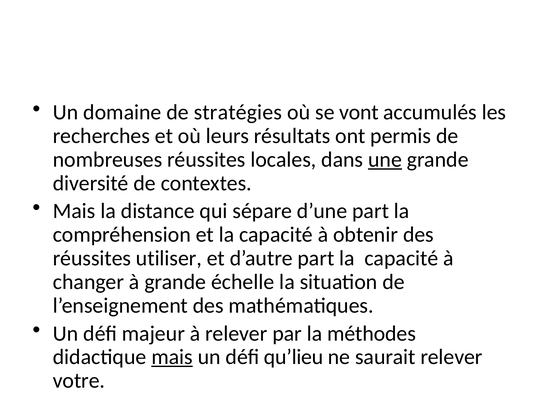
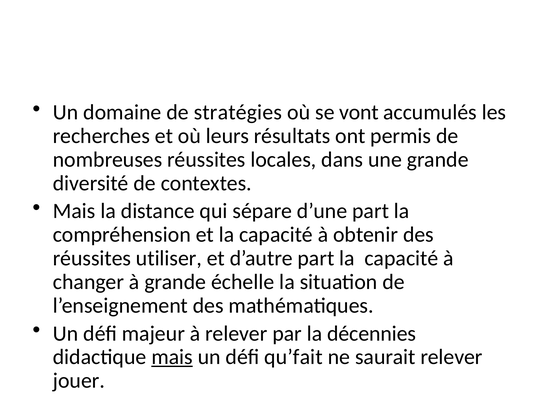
une underline: present -> none (385, 159)
méthodes: méthodes -> décennies (372, 333)
qu’lieu: qu’lieu -> qu’fait (293, 357)
votre: votre -> jouer (79, 380)
